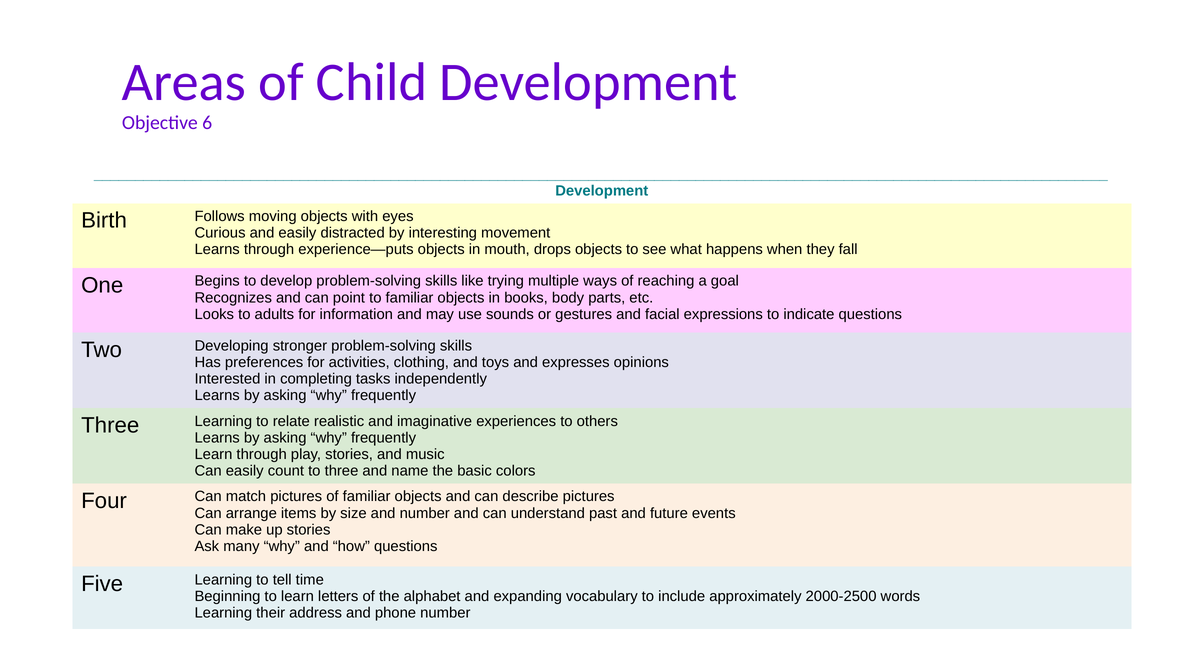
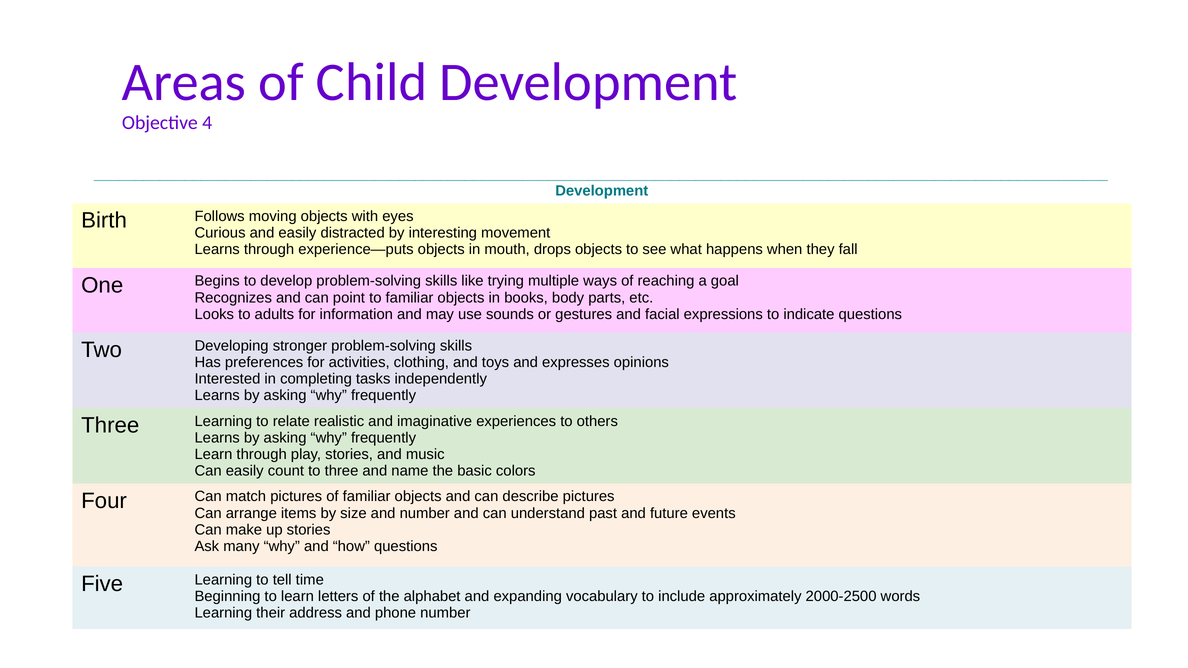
6: 6 -> 4 (207, 123)
